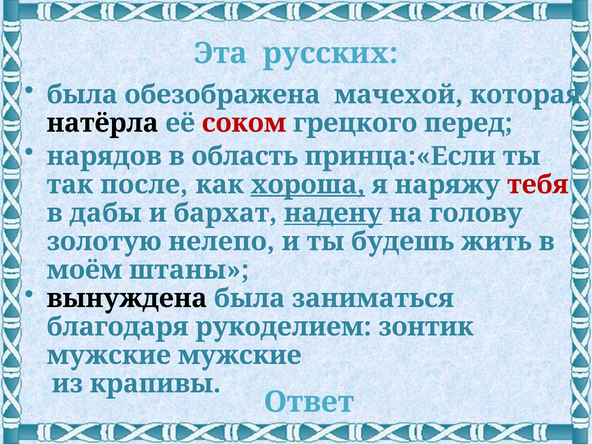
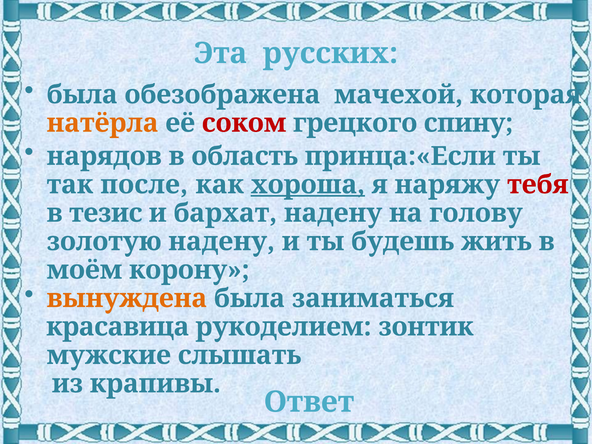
натёрла colour: black -> orange (103, 123)
перед: перед -> спину (469, 123)
дабы: дабы -> тезис (106, 213)
надену underline: present -> none (333, 213)
золотую нелепо: нелепо -> надену (222, 241)
штаны: штаны -> корону (189, 270)
вынуждена colour: black -> orange (127, 298)
благодаря: благодаря -> красавица (118, 327)
мужские мужские: мужские -> слышать (240, 355)
